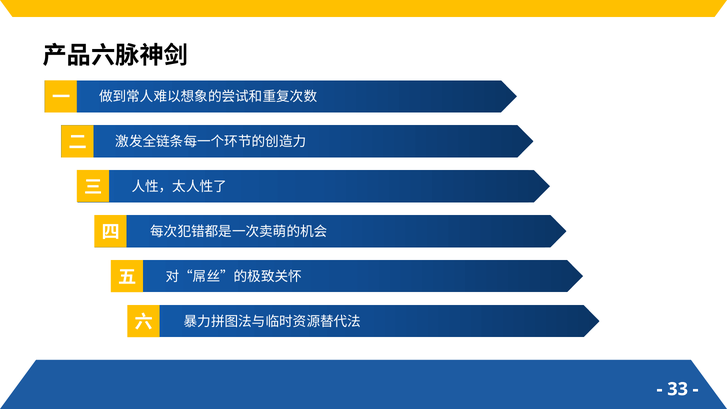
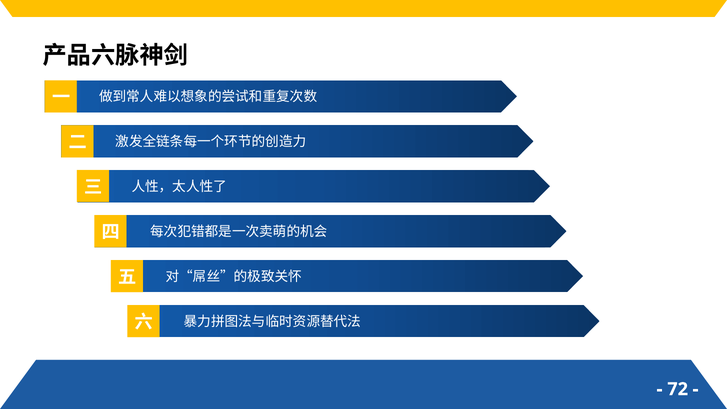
33: 33 -> 72 (678, 389)
